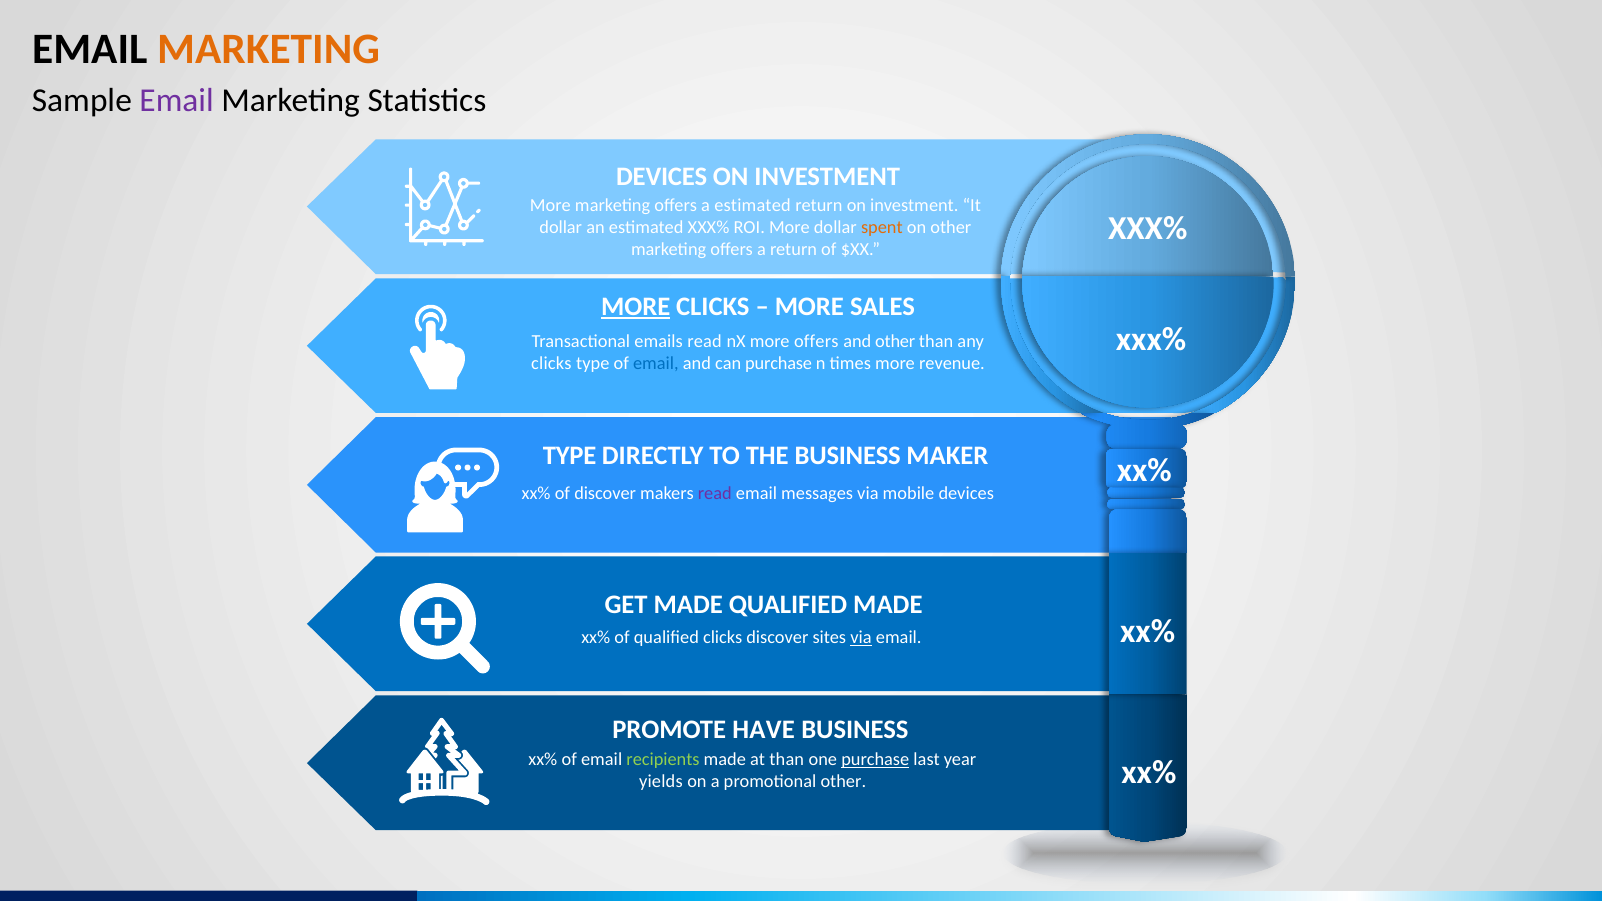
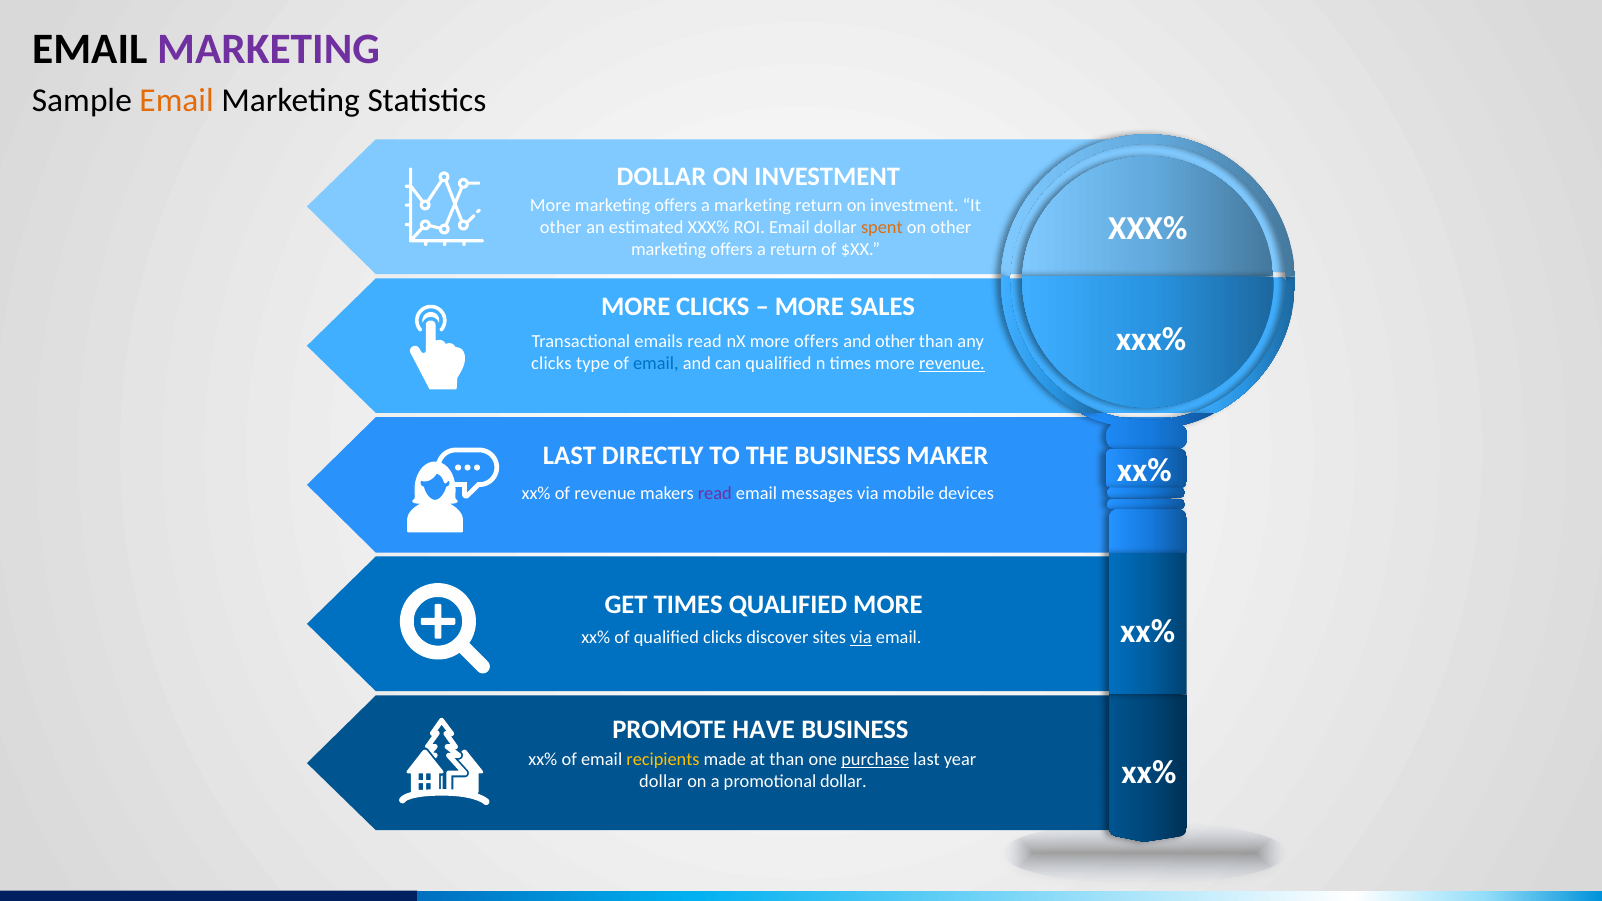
MARKETING colour: orange -> purple (269, 49)
Email colour: purple -> orange (177, 100)
DEVICES: DEVICES -> DOLLAR (661, 177)
a estimated: estimated -> marketing (753, 205)
dollar: dollar -> other (561, 227)
ROI More: More -> Email (789, 227)
MORE underline: present -> none (636, 307)
can purchase: purchase -> qualified (778, 364)
revenue underline: none -> present (952, 364)
TYPE: TYPE -> LAST (570, 456)
of discover: discover -> revenue (605, 494)
GET MADE: MADE -> TIMES (688, 604)
QUALIFIED MADE: MADE -> MORE (888, 604)
recipients colour: light green -> yellow (663, 760)
yields: yields -> dollar (661, 782)
promotional other: other -> dollar (843, 782)
